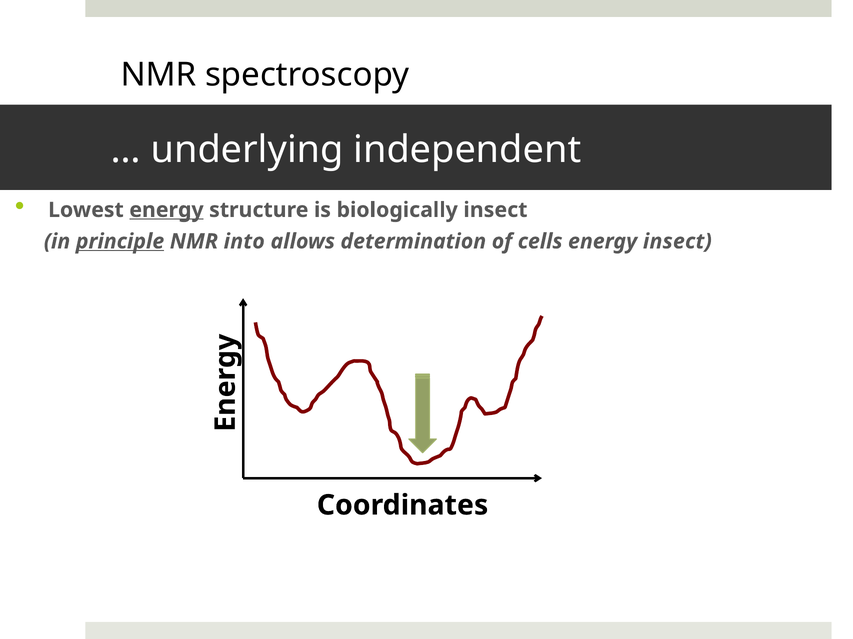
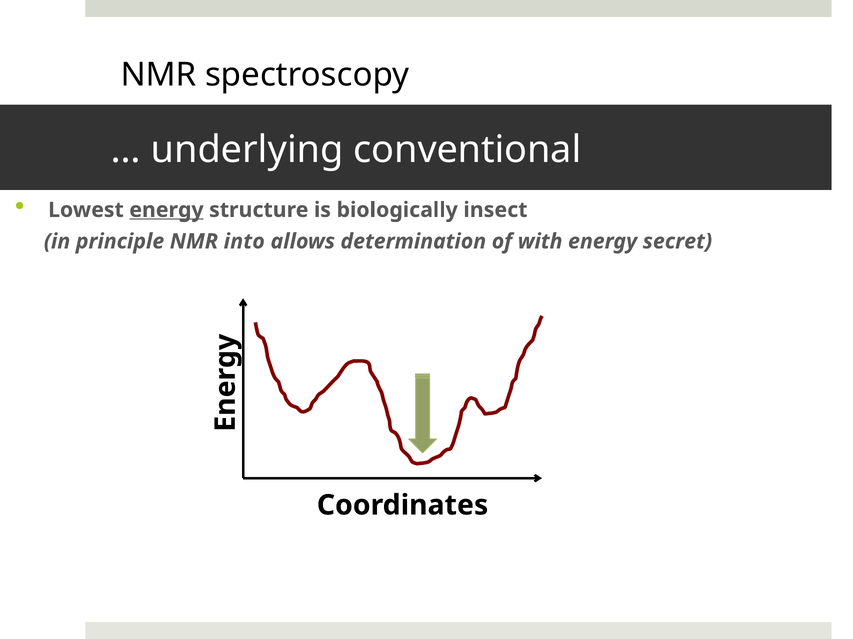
independent: independent -> conventional (467, 150)
principle underline: present -> none (120, 242)
cells: cells -> with (540, 242)
energy insect: insect -> secret (677, 242)
